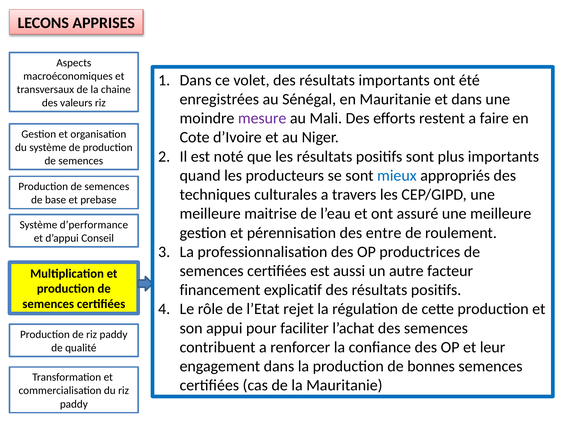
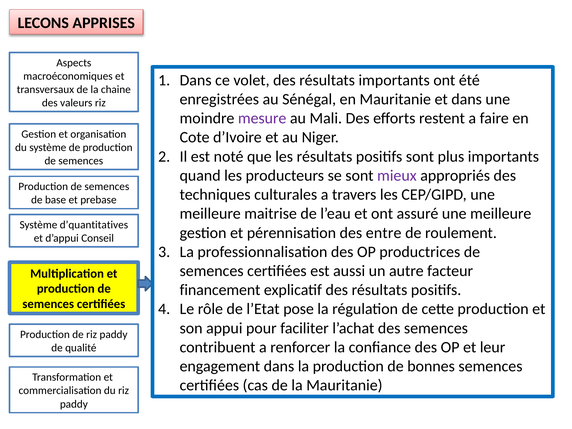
mieux colour: blue -> purple (397, 176)
d’performance: d’performance -> d’quantitatives (94, 225)
rejet: rejet -> pose (299, 309)
